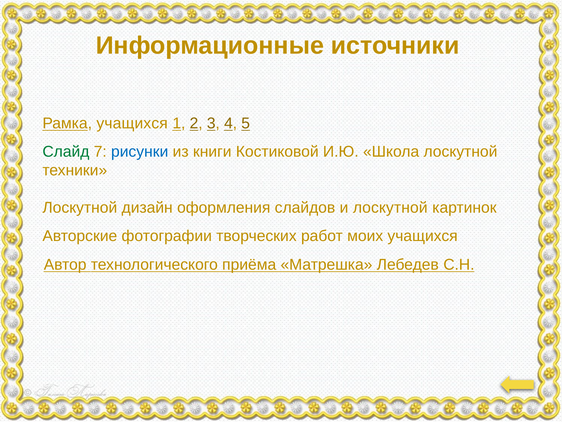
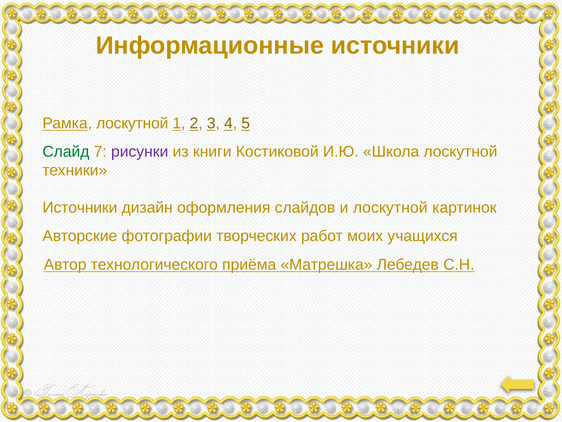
Рамка учащихся: учащихся -> лоскутной (132, 123)
рисунки colour: blue -> purple (140, 151)
Лоскутной: Лоскутной -> Источники (80, 208)
